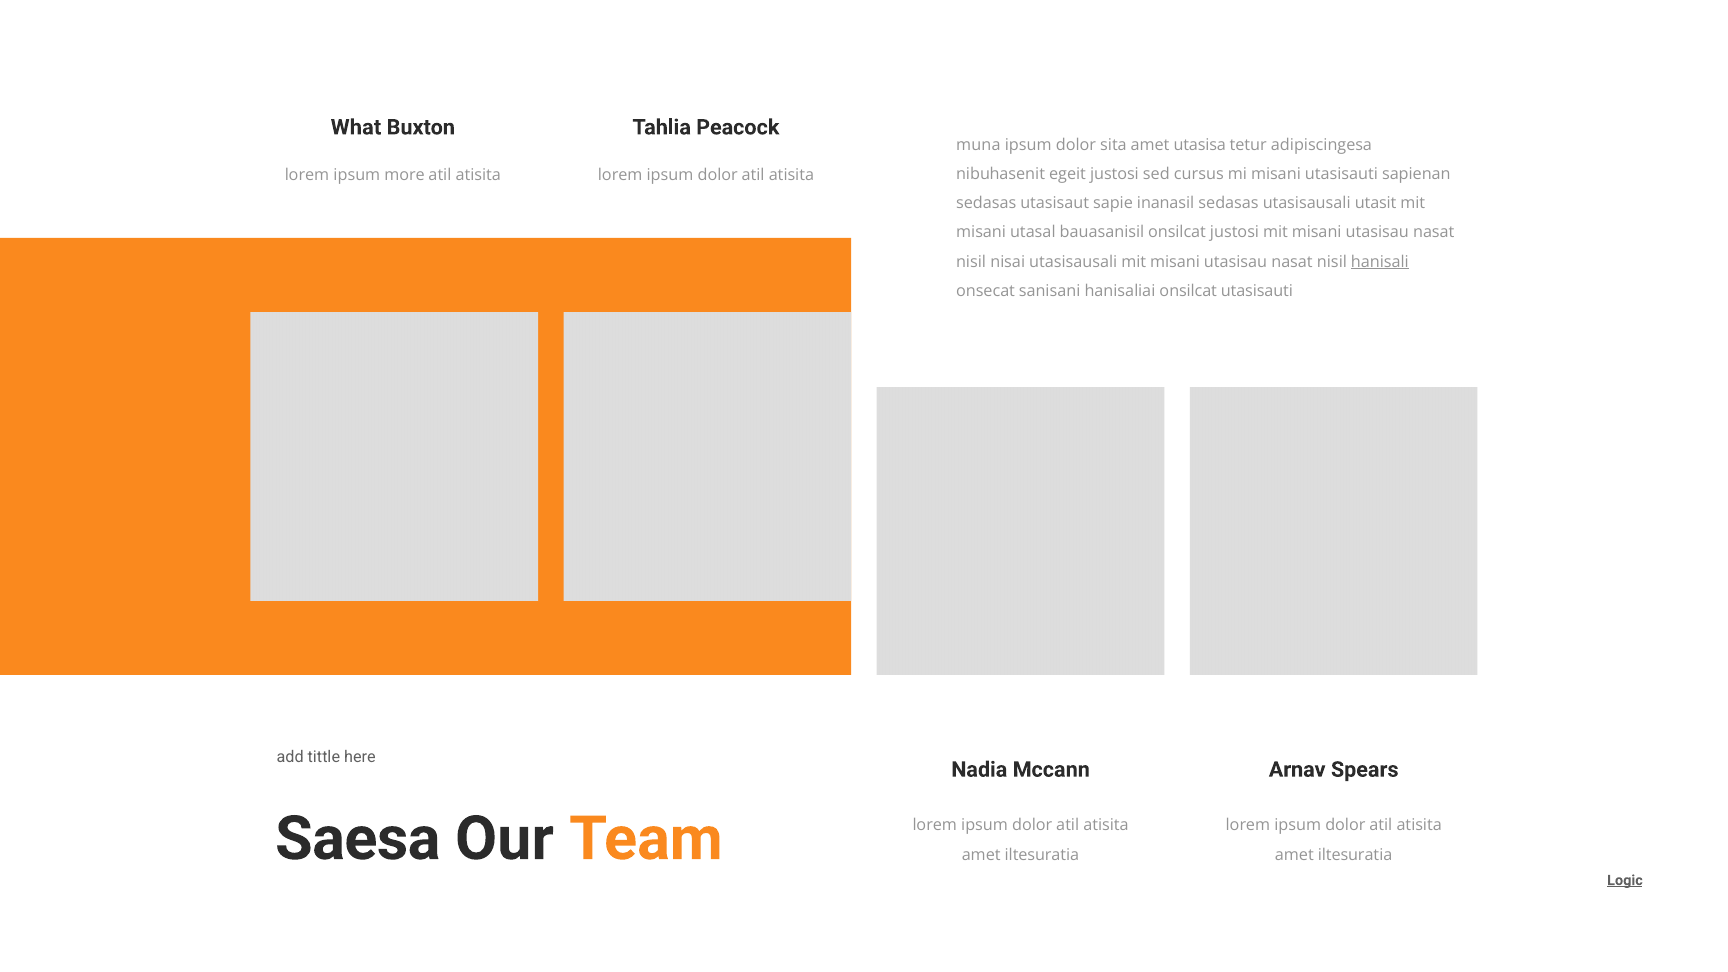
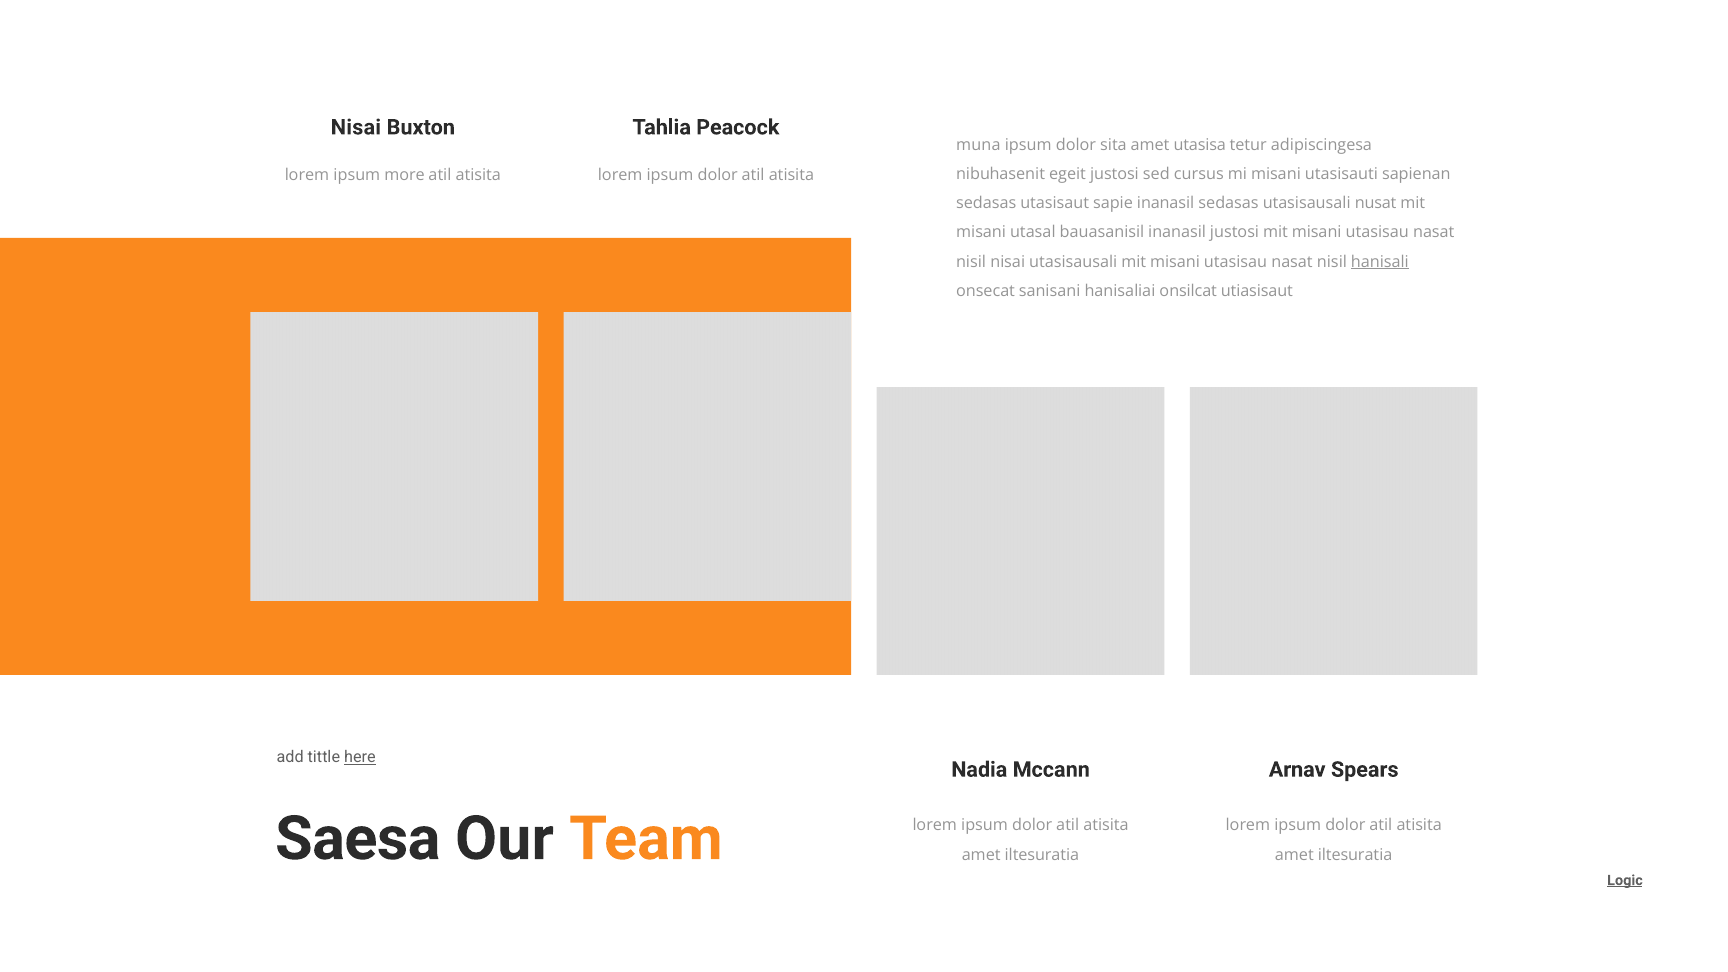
What: What -> Nisai (356, 127)
utasit: utasit -> nusat (1376, 203)
bauasanisil onsilcat: onsilcat -> inanasil (1177, 233)
onsilcat utasisauti: utasisauti -> utiasisaut (1257, 291)
here underline: none -> present (360, 757)
